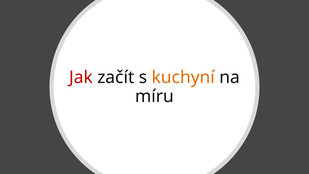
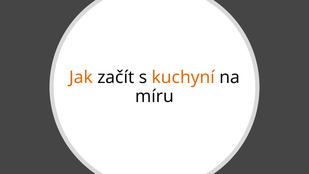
Jak colour: red -> orange (81, 77)
